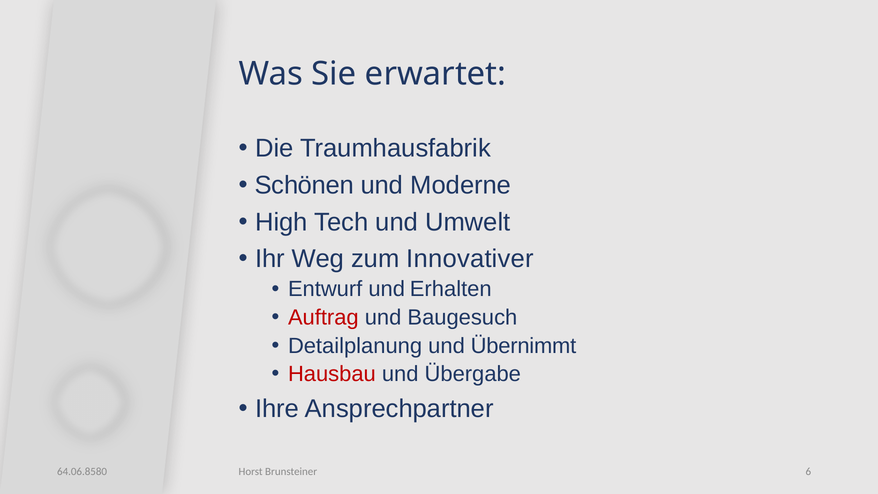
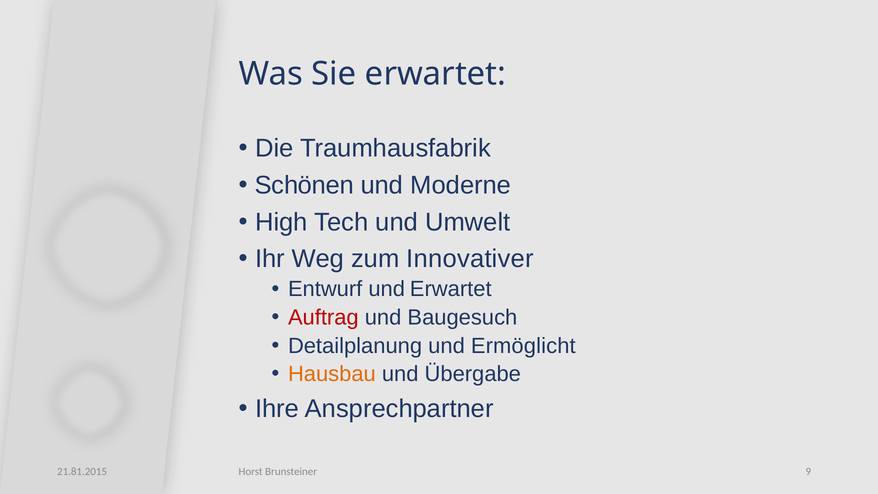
und Erhalten: Erhalten -> Erwartet (451, 289)
Übernimmt: Übernimmt -> Ermöglicht (523, 346)
Hausbau colour: red -> orange (332, 374)
6: 6 -> 9 (808, 472)
64.06.8580: 64.06.8580 -> 21.81.2015 (82, 472)
